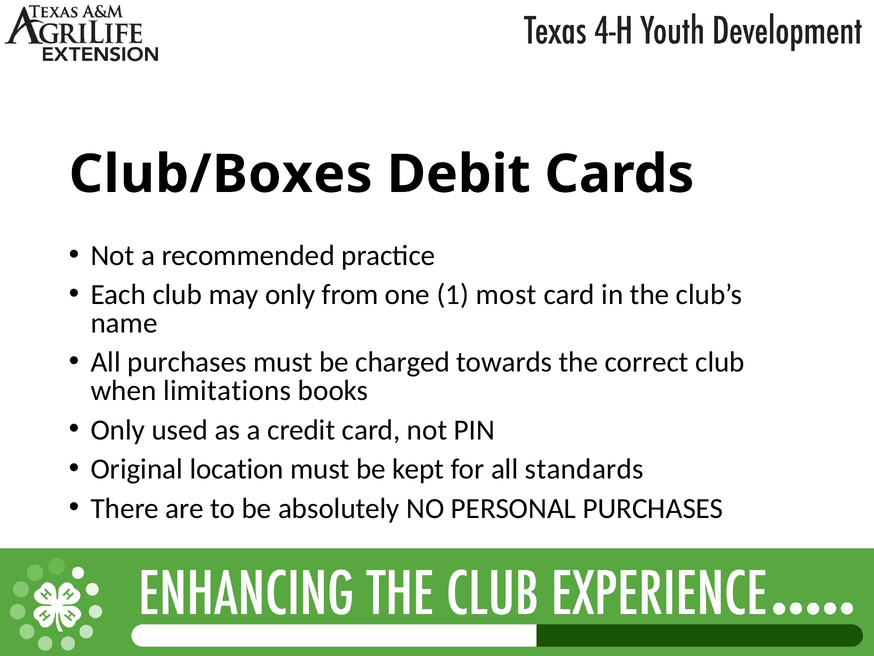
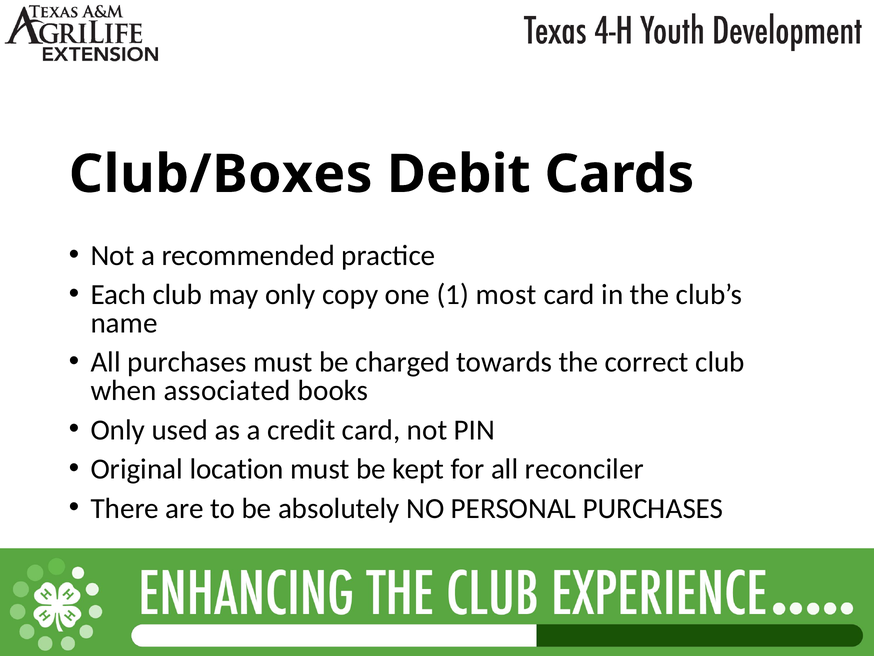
from: from -> copy (350, 294)
limitations: limitations -> associated (227, 390)
standards: standards -> reconciler (584, 469)
